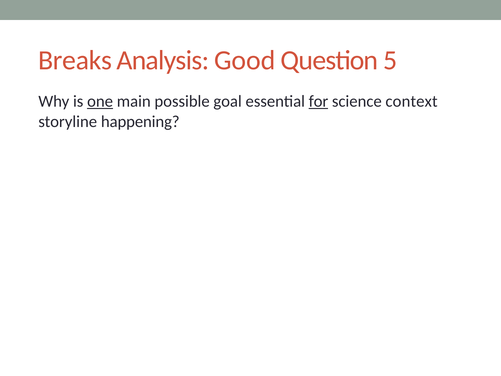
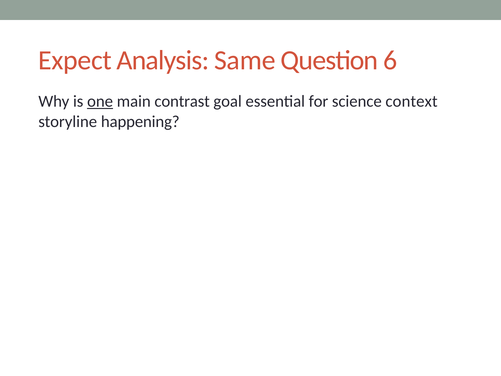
Breaks: Breaks -> Expect (75, 60)
Good: Good -> Same (245, 60)
5: 5 -> 6 (390, 60)
possible: possible -> contrast (182, 101)
for underline: present -> none (319, 101)
